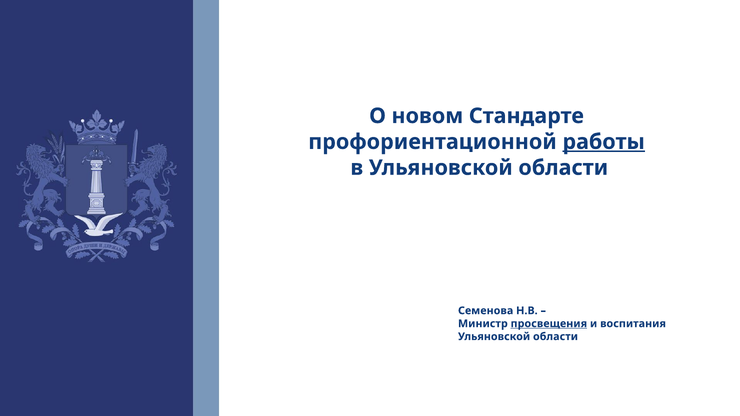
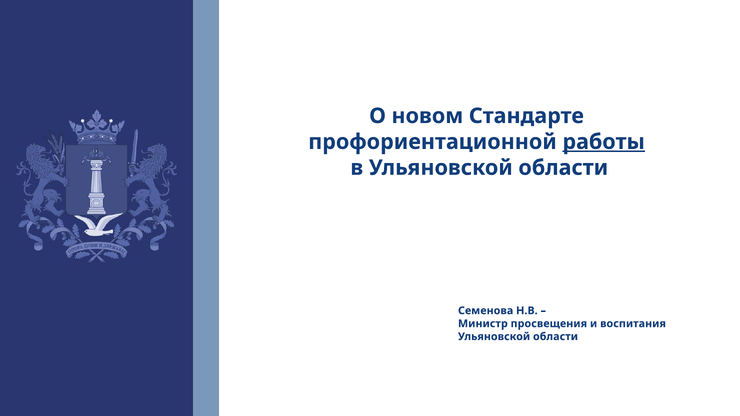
просвещения underline: present -> none (549, 324)
